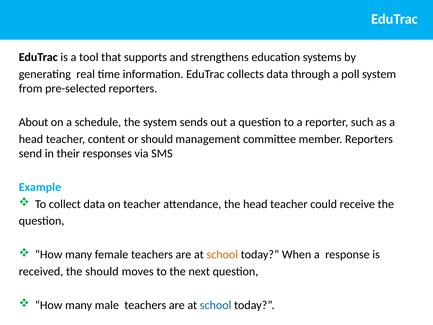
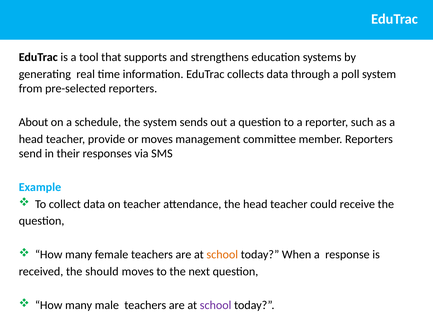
content: content -> provide (106, 139)
or should: should -> moves (157, 139)
school colour: blue -> purple (216, 305)
